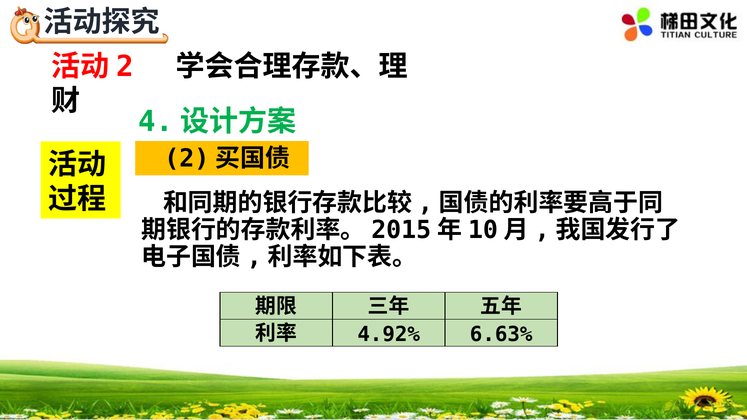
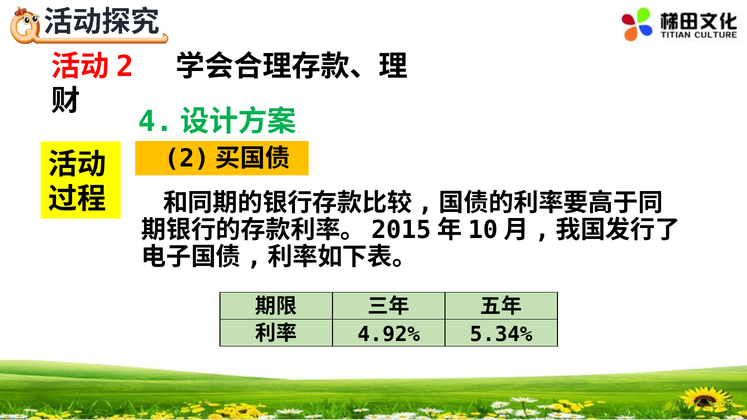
6.63%: 6.63% -> 5.34% (501, 335)
